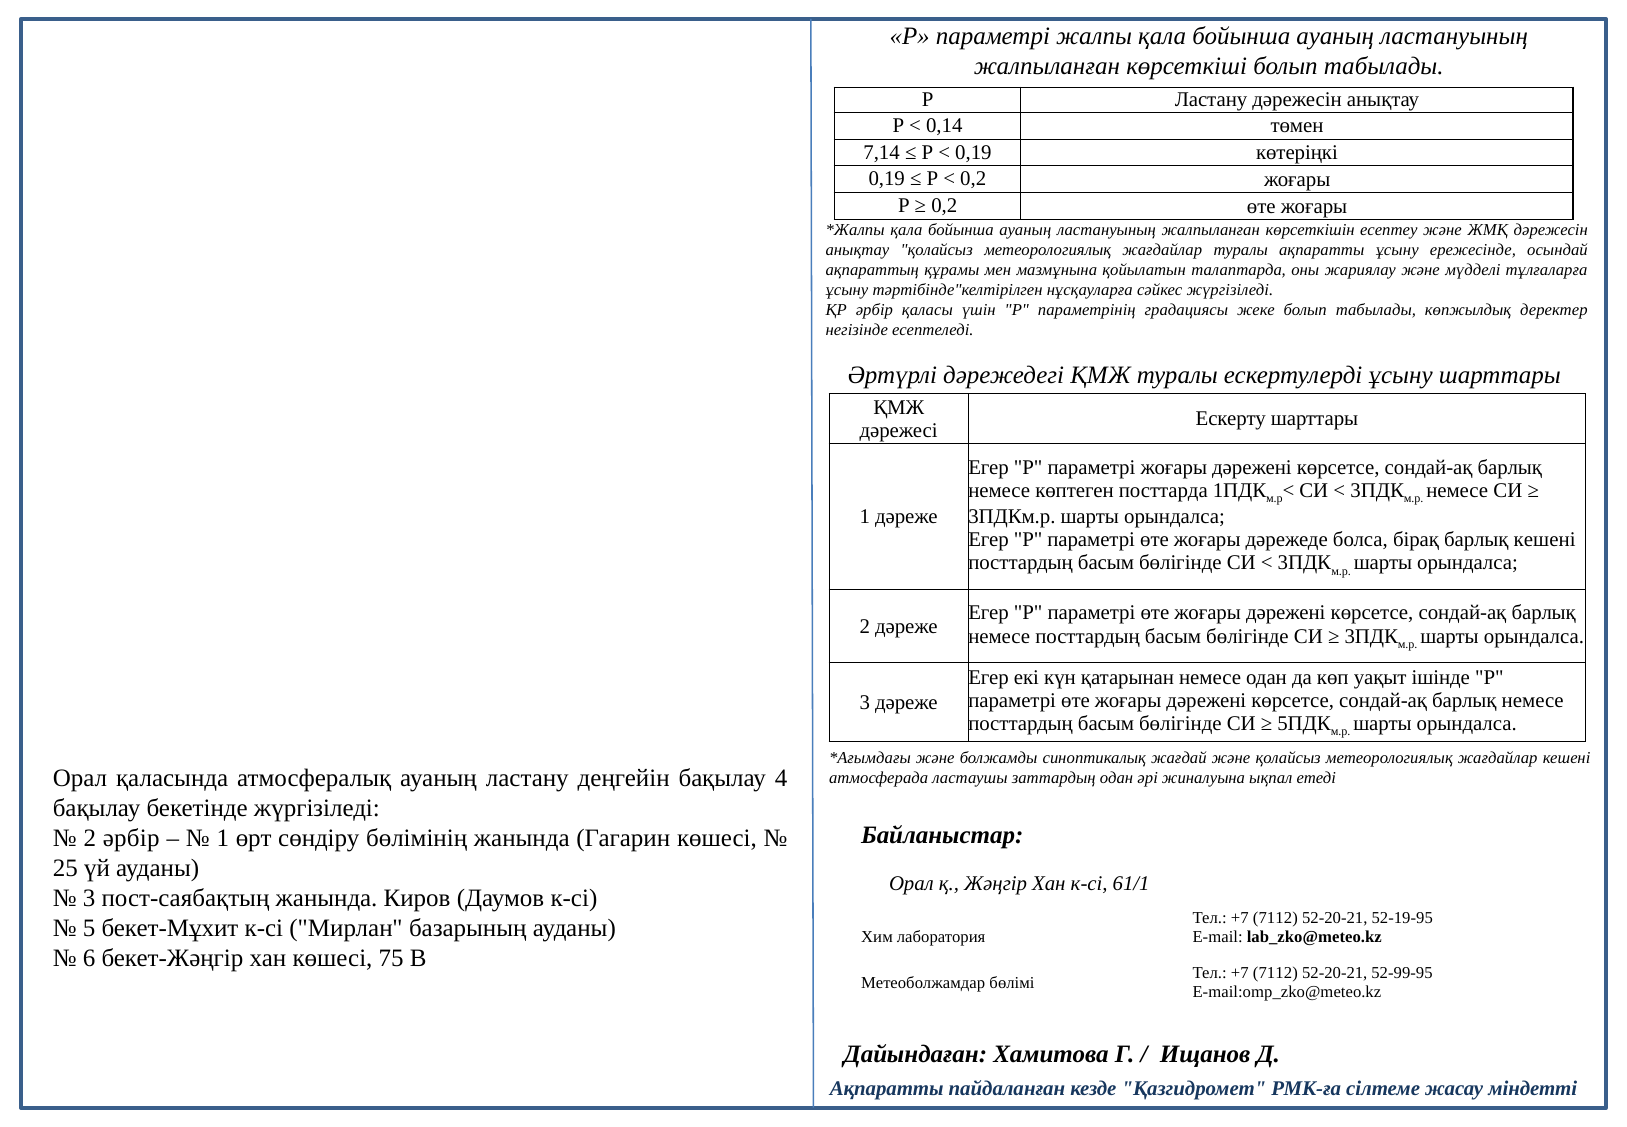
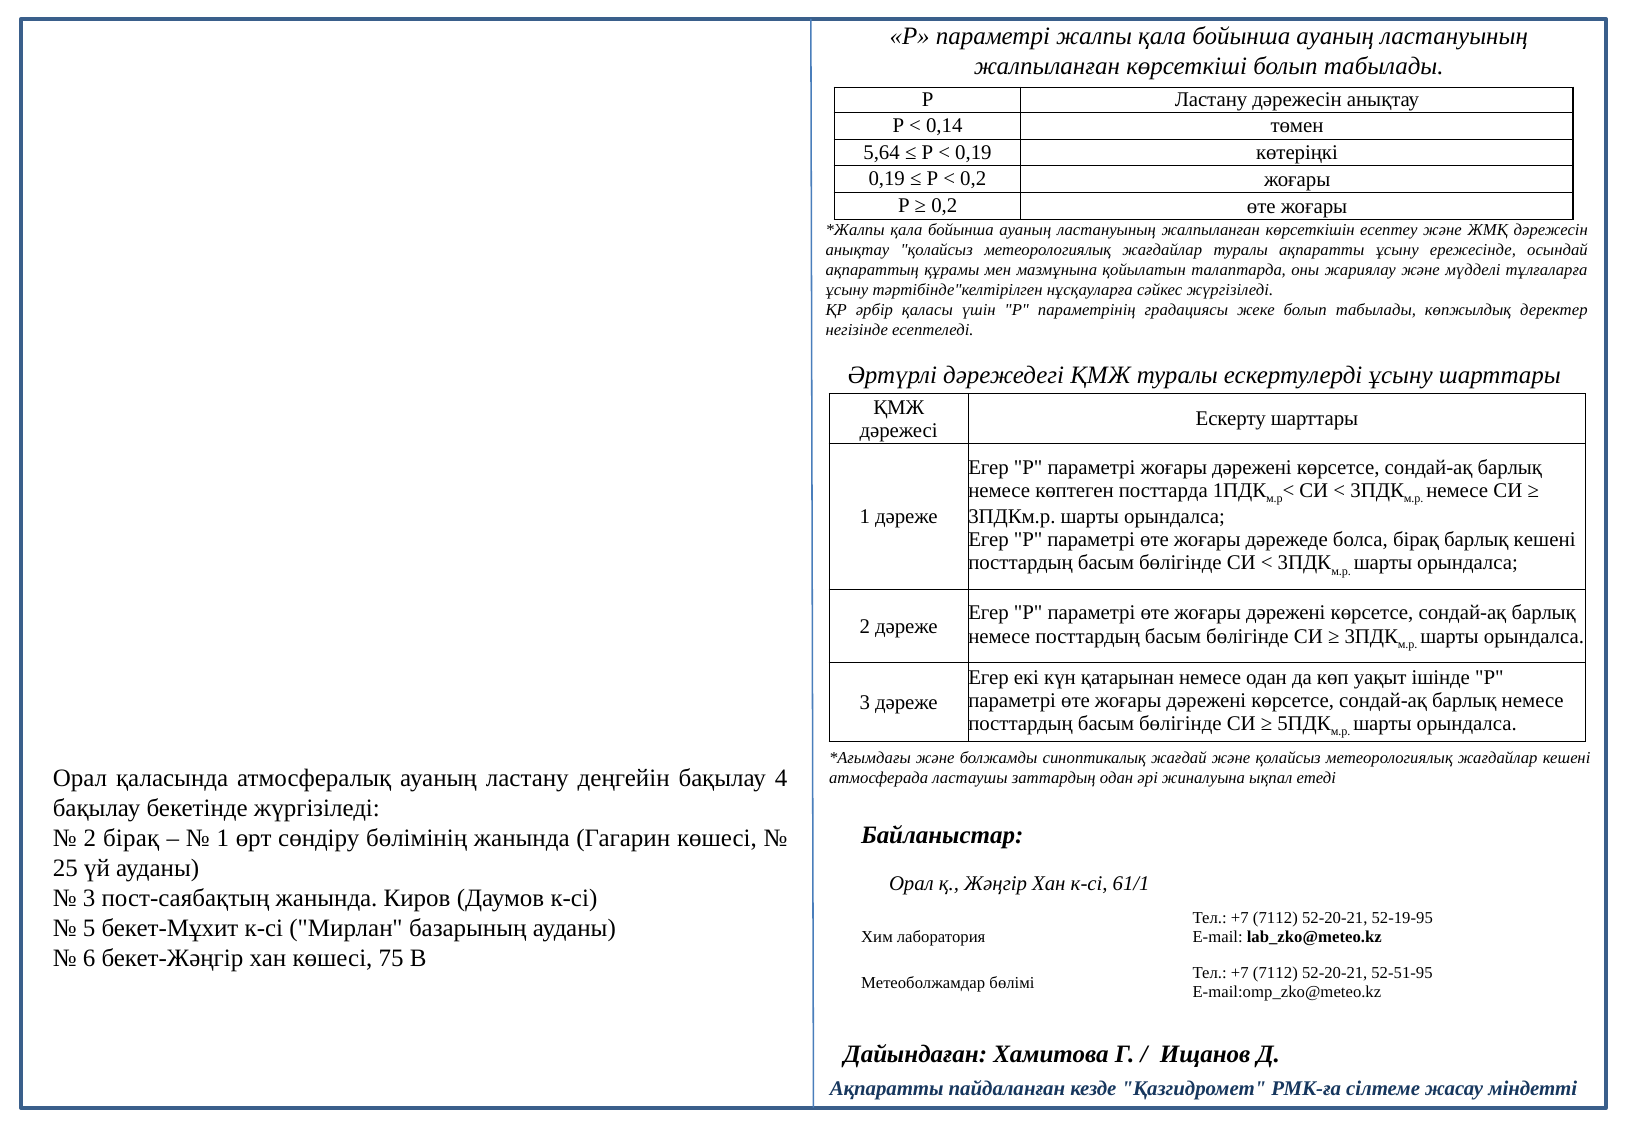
7,14: 7,14 -> 5,64 (882, 152)
2 әрбір: әрбір -> бірақ (131, 838)
52-99-95: 52-99-95 -> 52-51-95 (1402, 973)
